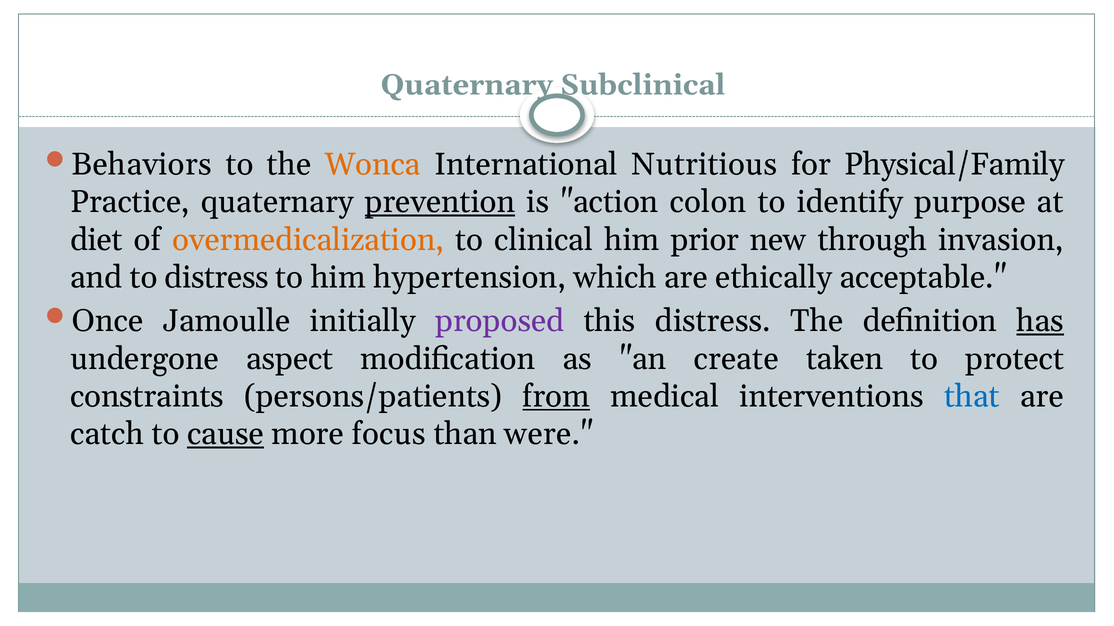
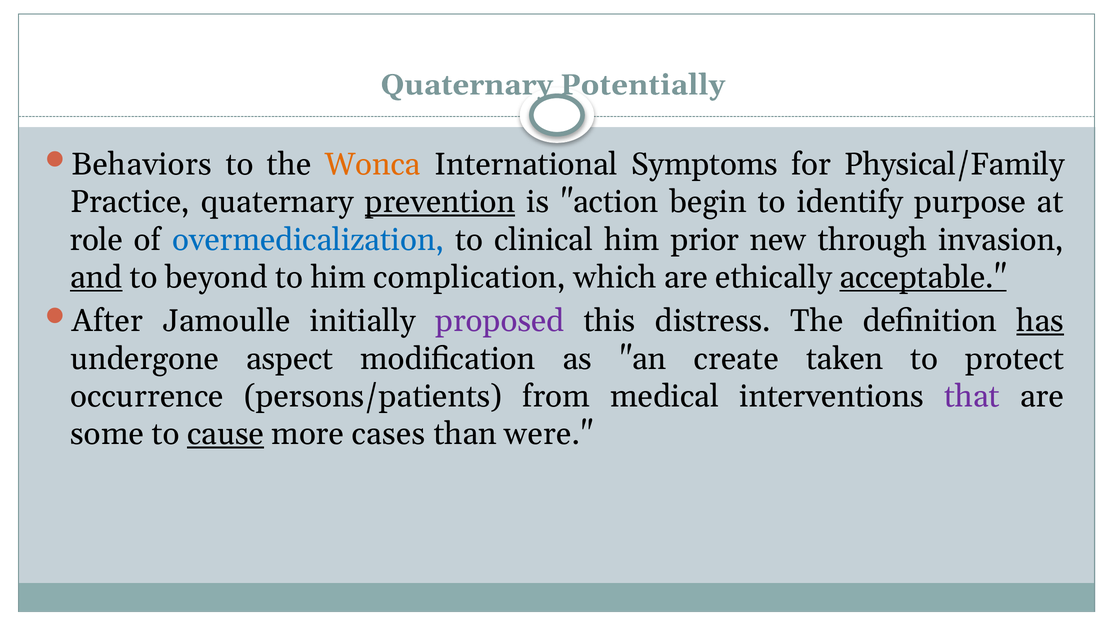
Subclinical: Subclinical -> Potentially (643, 85)
Nutritious: Nutritious -> Symptoms (705, 165)
colon: colon -> begin (708, 202)
diet: diet -> role (96, 240)
overmedicalization colour: orange -> blue (308, 240)
and underline: none -> present (96, 278)
to distress: distress -> beyond (216, 278)
hypertension: hypertension -> complication (470, 278)
acceptable underline: none -> present (923, 278)
Once: Once -> After (107, 321)
constraints: constraints -> occurrence (147, 397)
from underline: present -> none (556, 397)
that colour: blue -> purple (972, 397)
catch: catch -> some (107, 434)
focus: focus -> cases (389, 434)
